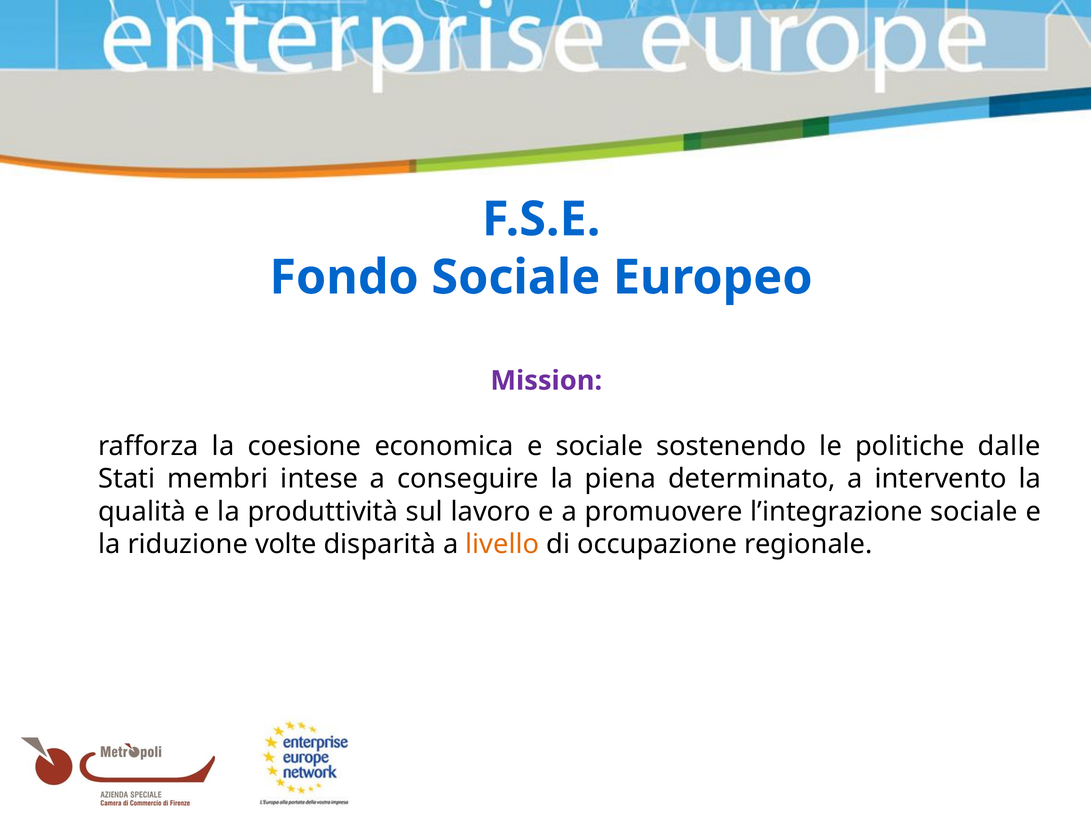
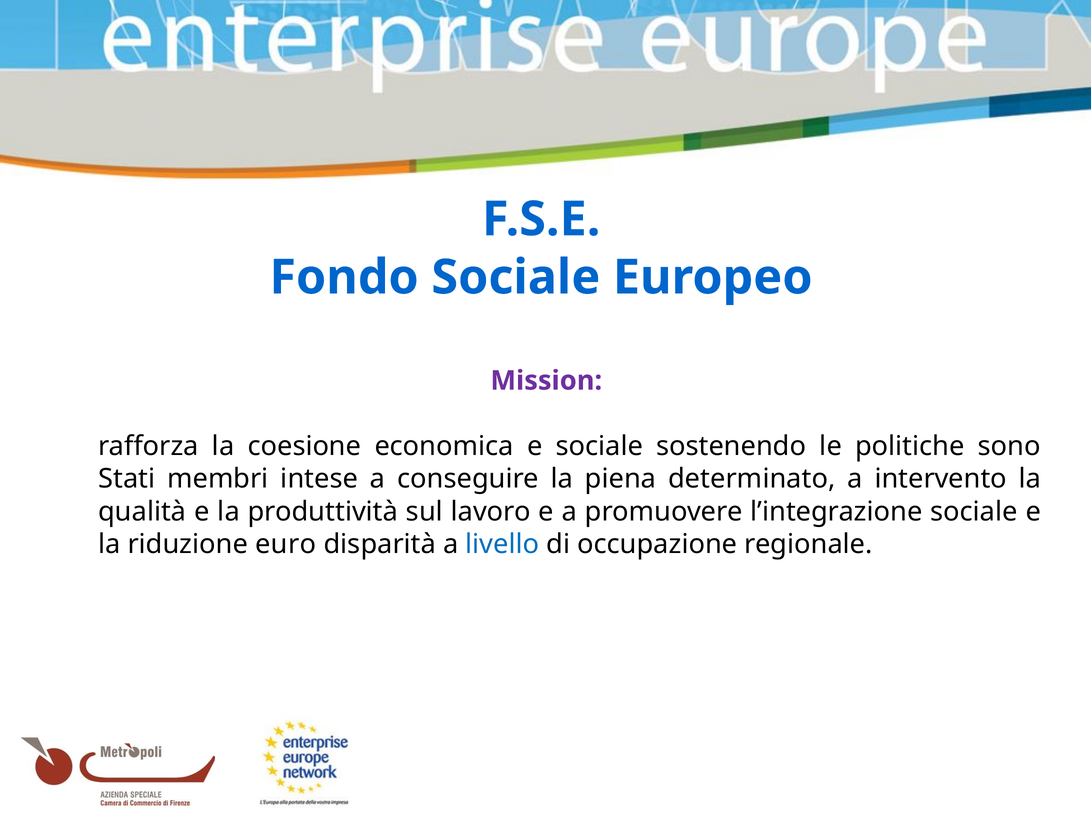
dalle: dalle -> sono (1009, 446)
volte: volte -> euro (286, 544)
livello colour: orange -> blue (502, 544)
